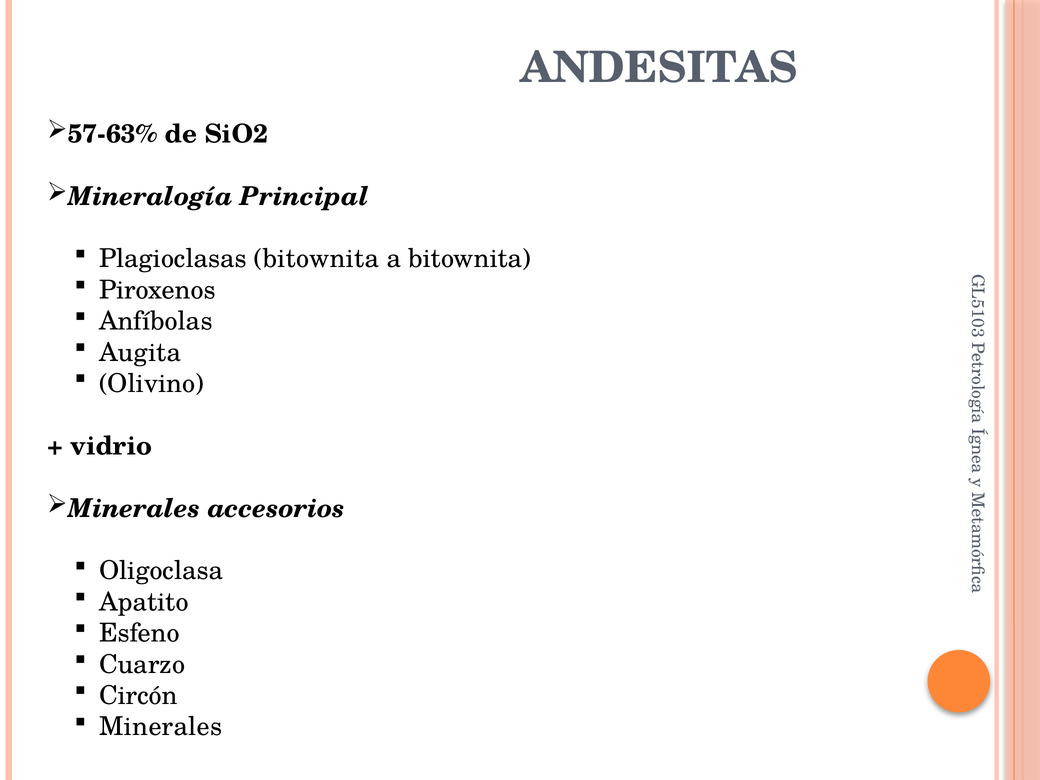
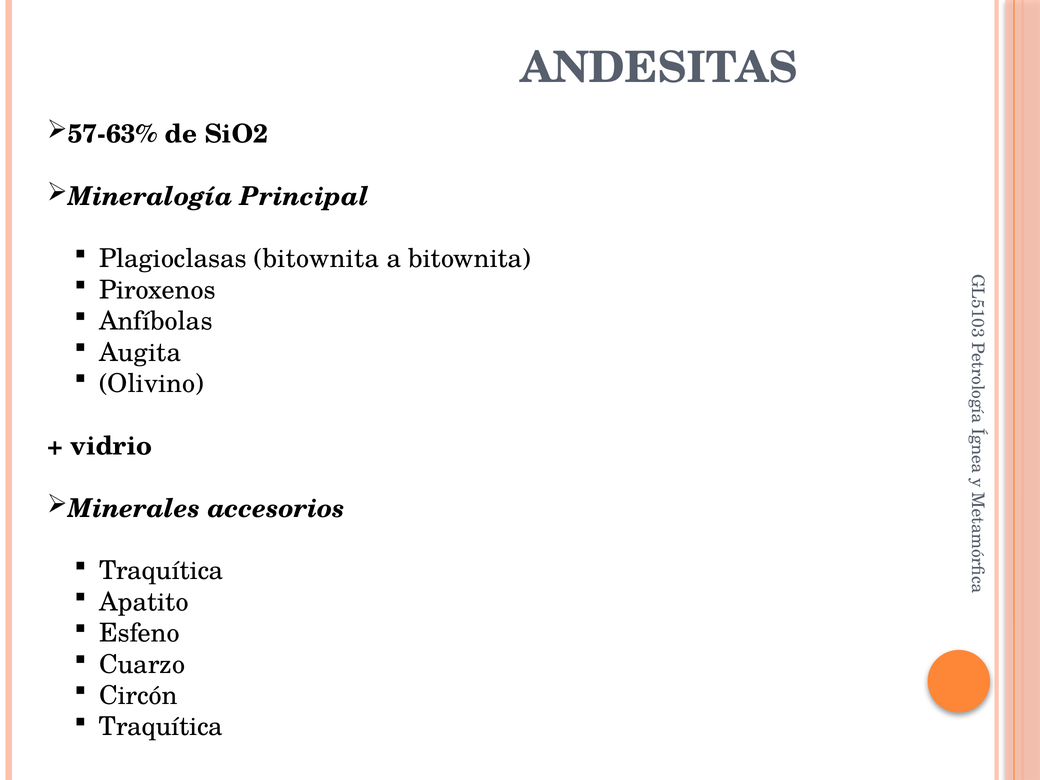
Oligoclasa: Oligoclasa -> Traquítica (161, 571)
Minerales: Minerales -> Traquítica (161, 727)
